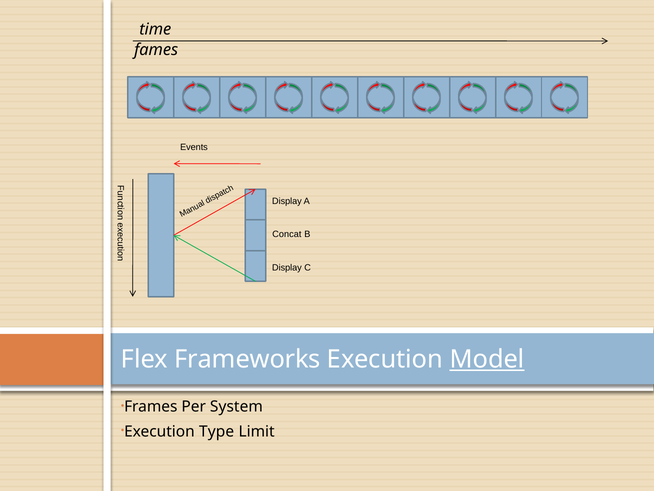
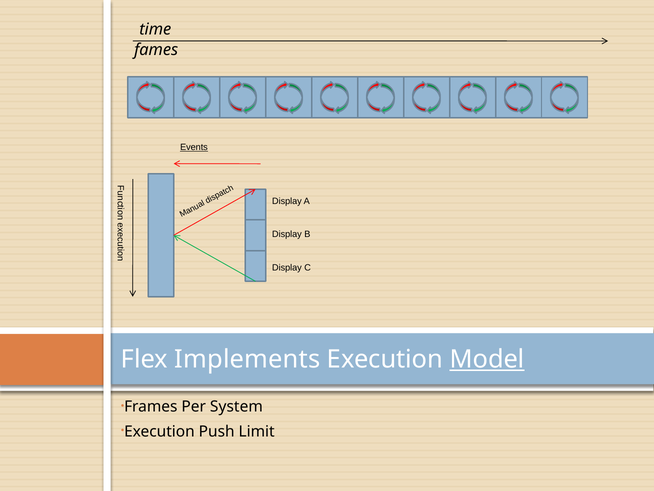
Events underline: none -> present (194, 147)
Concat: Concat -> Display (287, 234)
Frameworks: Frameworks -> Implements (247, 359)
Type: Type -> Push (217, 431)
